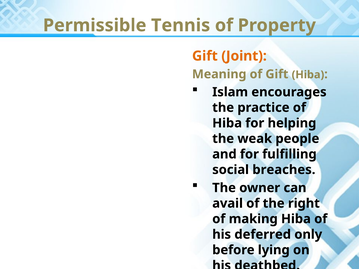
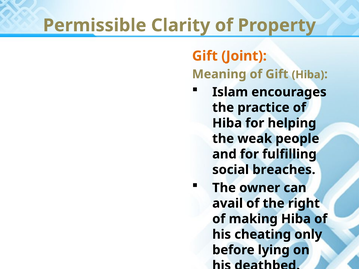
Tennis: Tennis -> Clarity (181, 25)
deferred: deferred -> cheating (263, 235)
